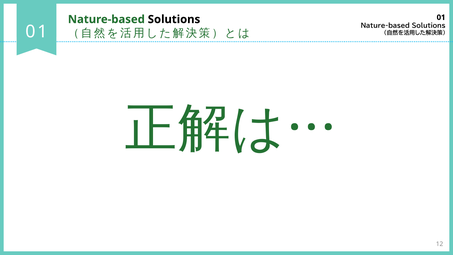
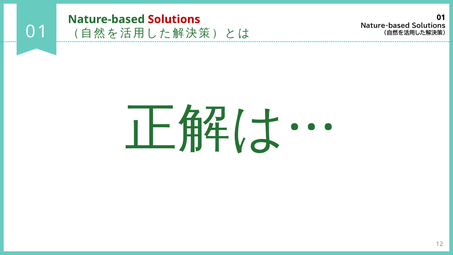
Solutions colour: black -> red (174, 19)
